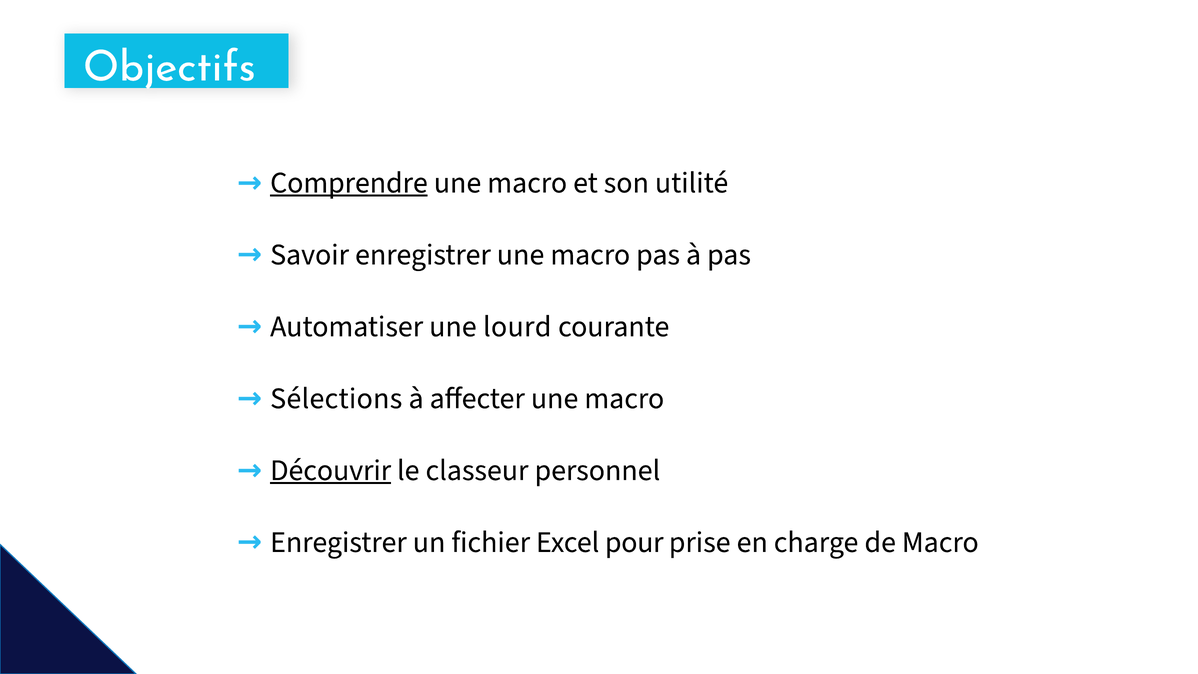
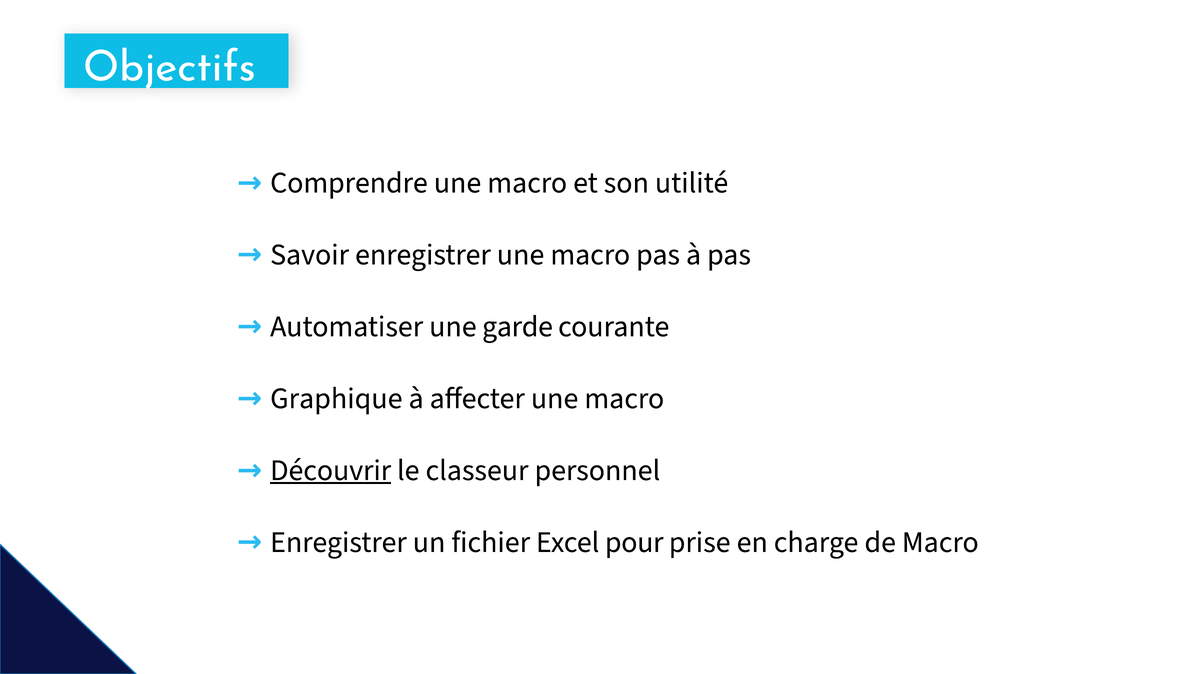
Comprendre underline: present -> none (349, 183)
lourd: lourd -> garde (518, 326)
Sélections: Sélections -> Graphique (336, 398)
